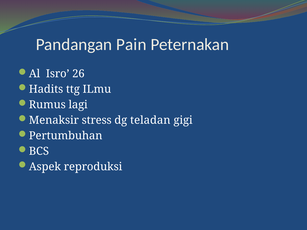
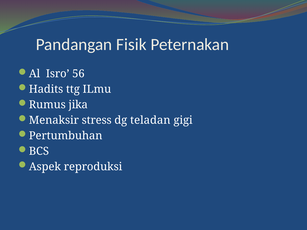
Pain: Pain -> Fisik (131, 45)
26: 26 -> 56 (78, 74)
lagi: lagi -> jika (78, 105)
